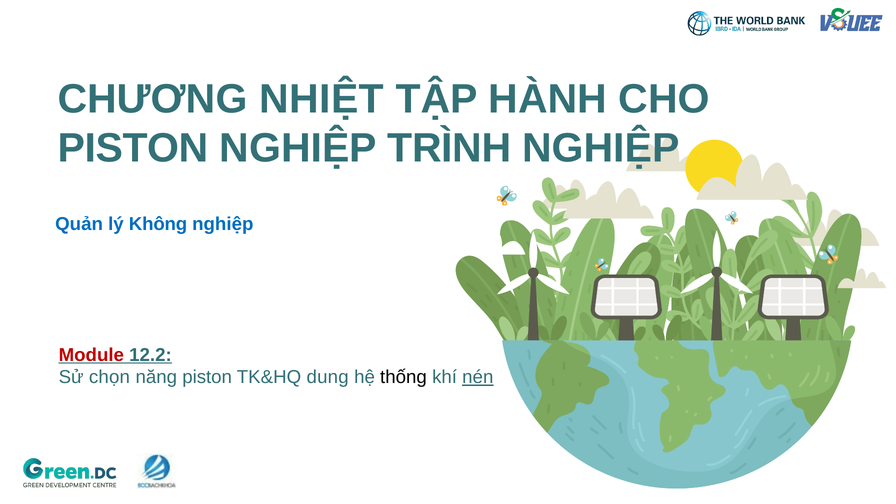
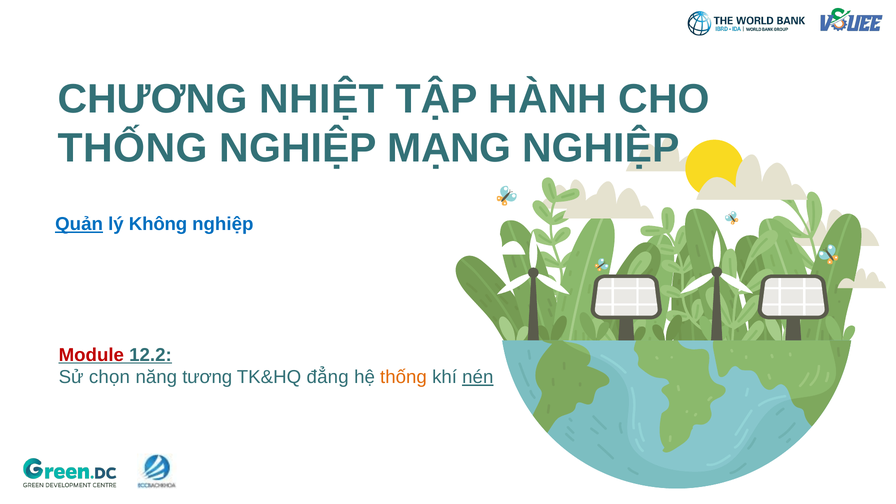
PISTON: PISTON -> THỐNG (133, 148)
TRÌNH: TRÌNH -> MẠNG (449, 148)
Quản underline: none -> present (79, 224)
năng piston: piston -> tương (207, 377)
dung: dung -> đẳng (328, 377)
thống colour: black -> orange (403, 377)
